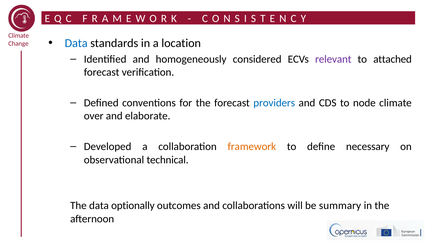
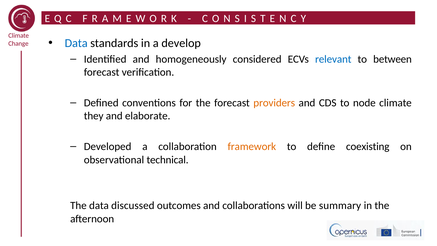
location: location -> develop (181, 43)
relevant colour: purple -> blue (333, 59)
attached: attached -> between (393, 59)
providers colour: blue -> orange (274, 103)
over: over -> they (94, 116)
necessary: necessary -> coexisting (368, 147)
optionally: optionally -> discussed (133, 205)
